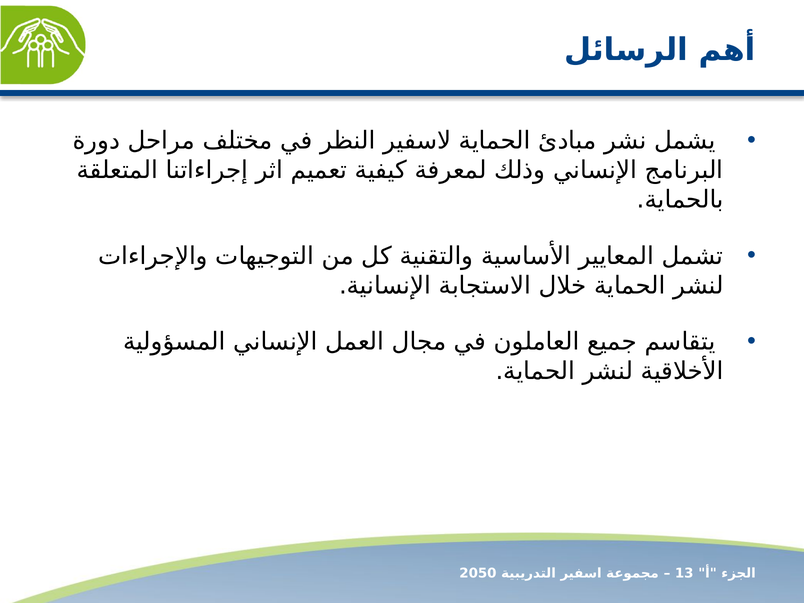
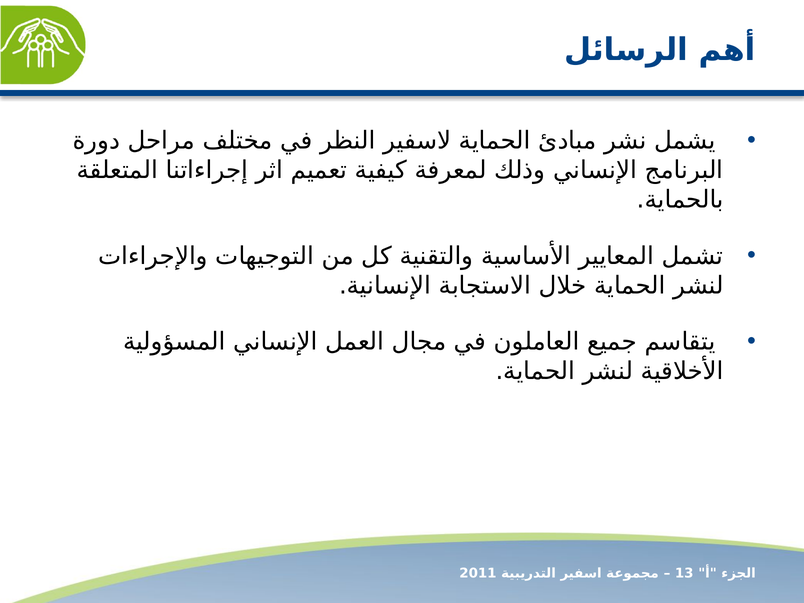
2050: 2050 -> 2011 (478, 573)
